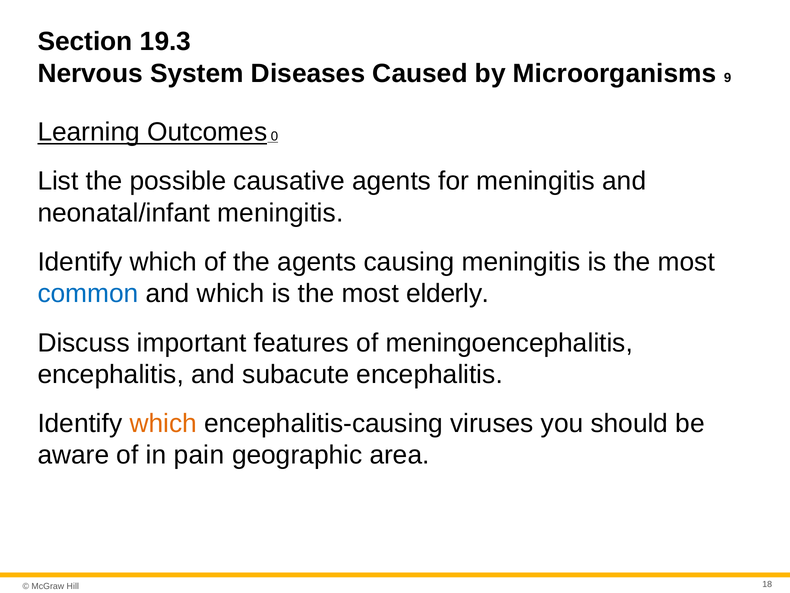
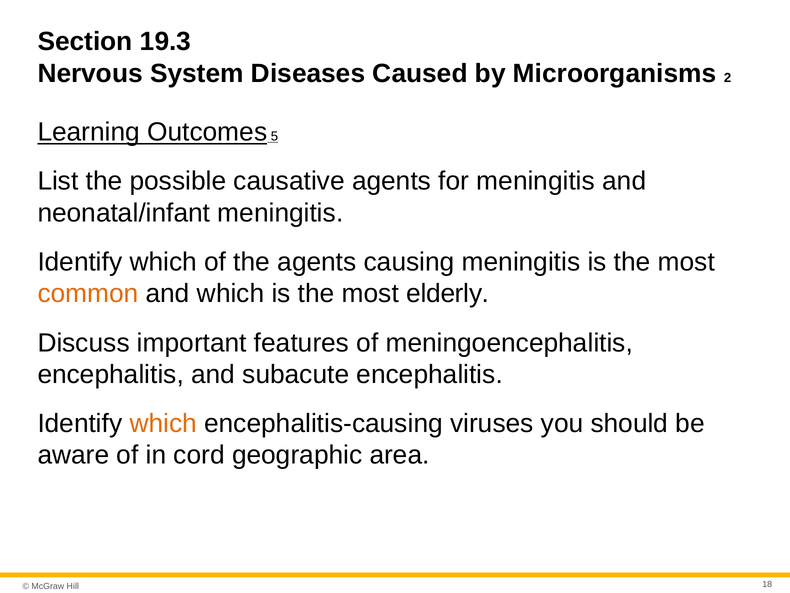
9: 9 -> 2 (728, 78)
0: 0 -> 5 (274, 136)
common colour: blue -> orange (88, 293)
pain: pain -> cord (199, 455)
